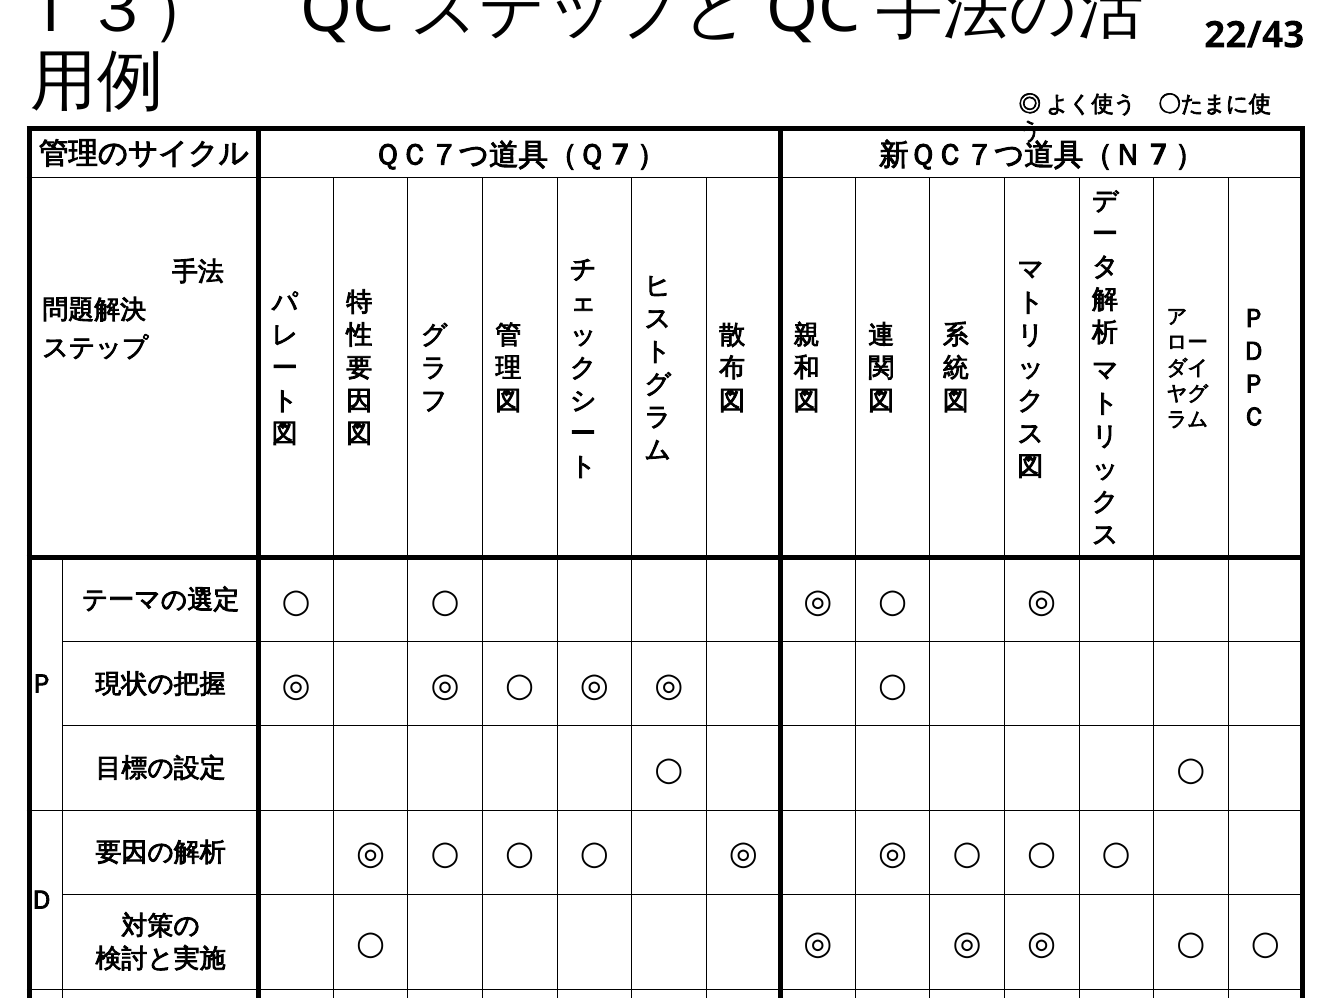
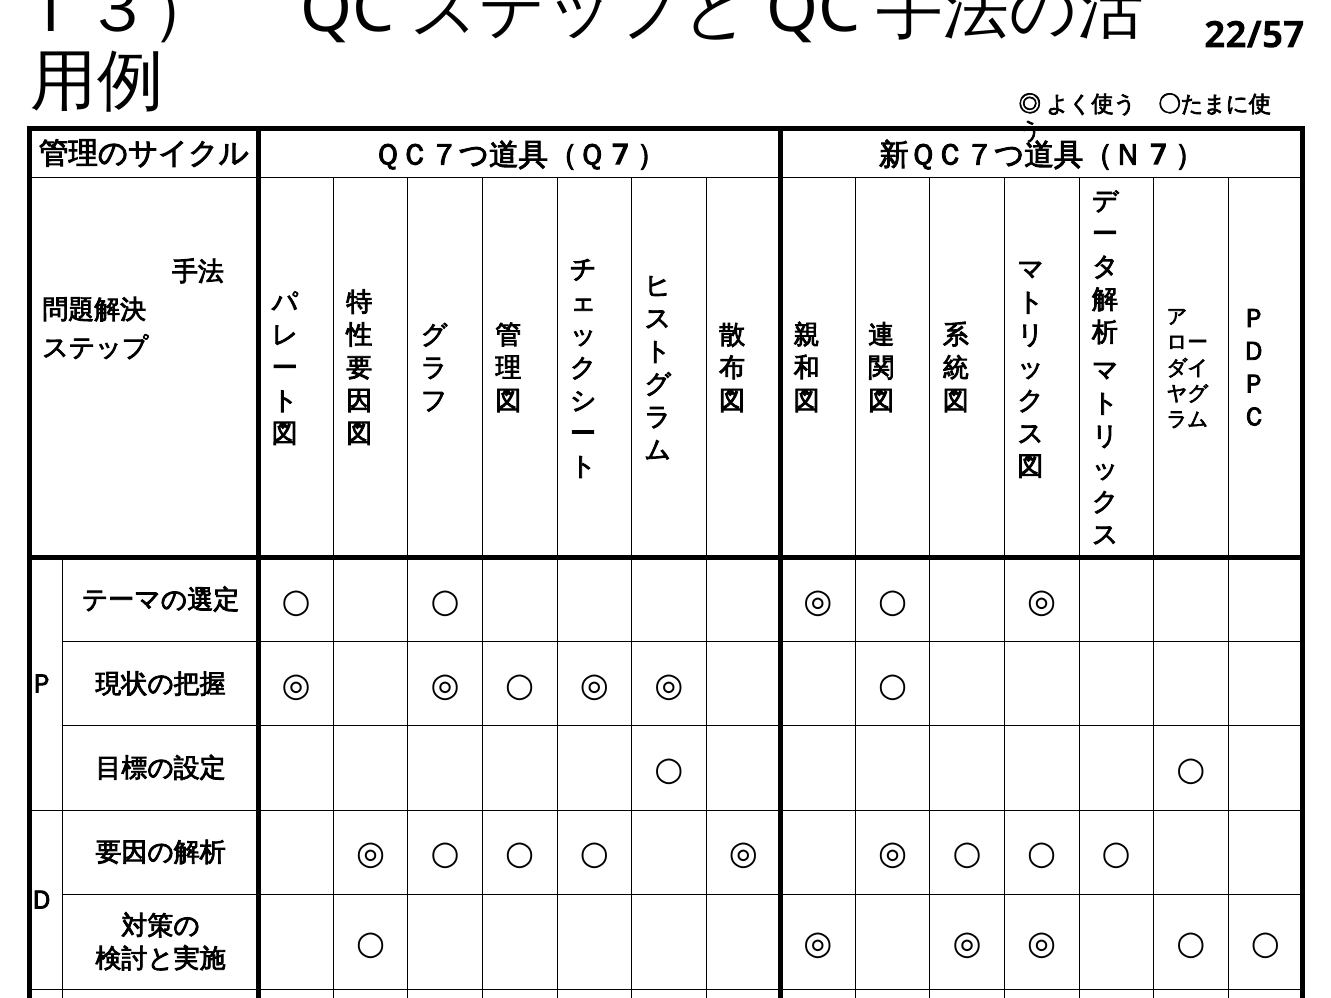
22/43: 22/43 -> 22/57 (1254, 35)
